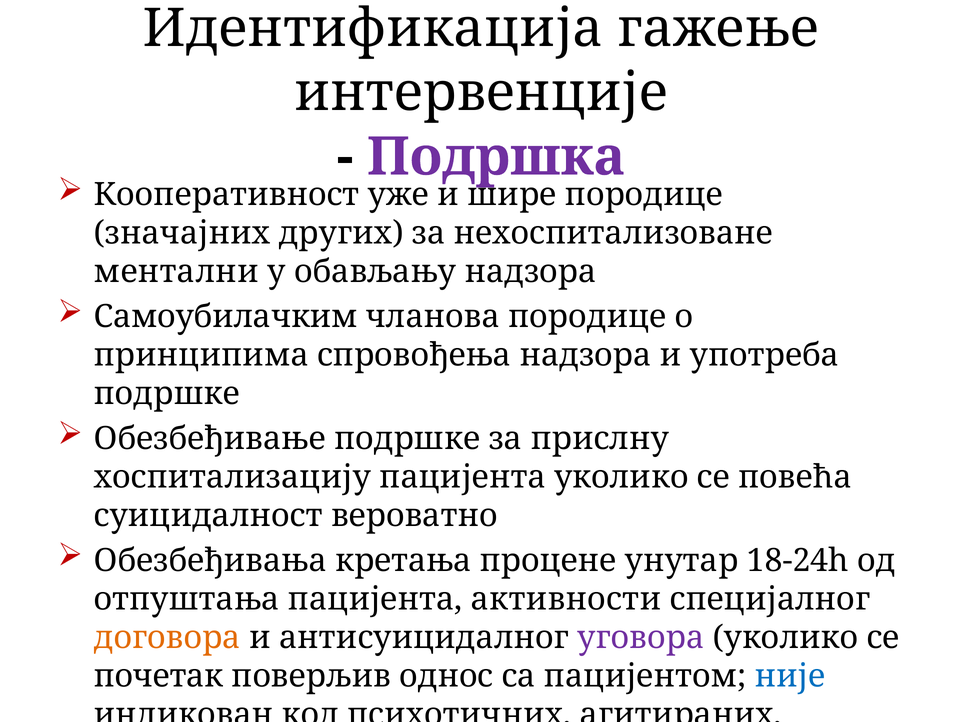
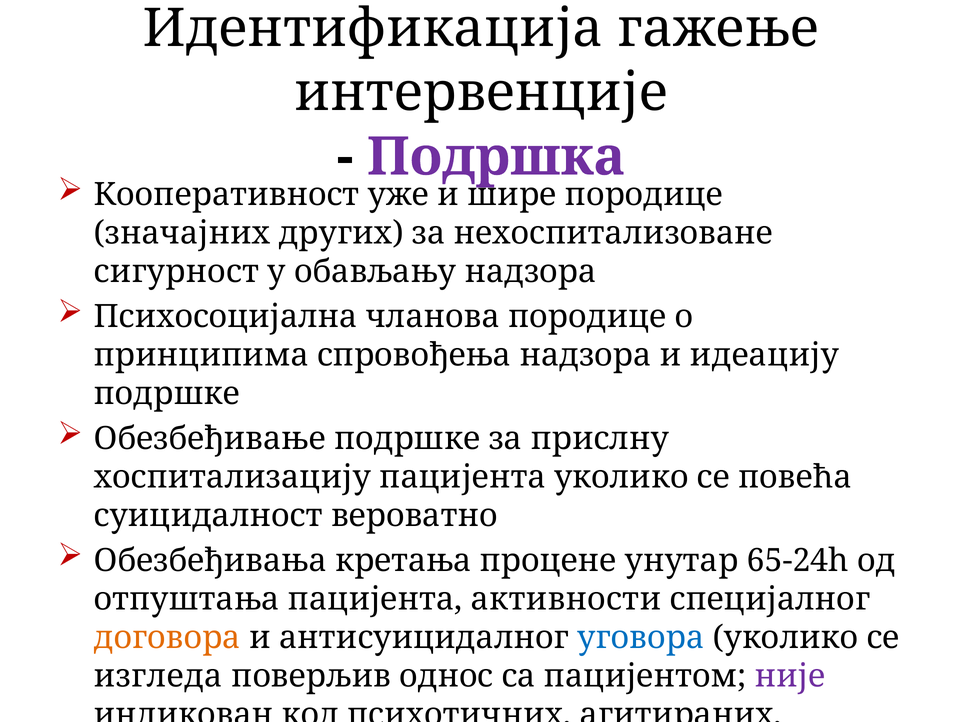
ментални: ментални -> сигурност (176, 272)
Самоубилачким: Самоубилачким -> Психосоцијална (226, 316)
употреба: употреба -> идеацију (765, 355)
18-24h: 18-24h -> 65-24h (798, 560)
уговора colour: purple -> blue (641, 637)
почетак: почетак -> изгледа (158, 676)
није colour: blue -> purple (790, 676)
